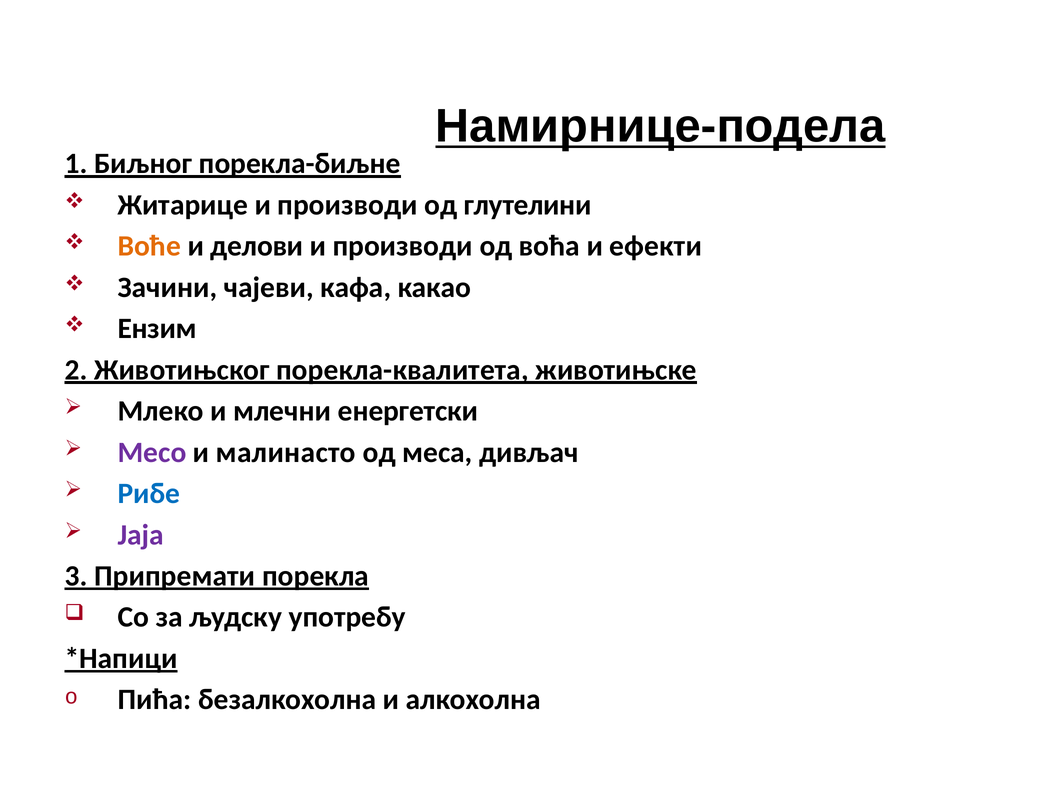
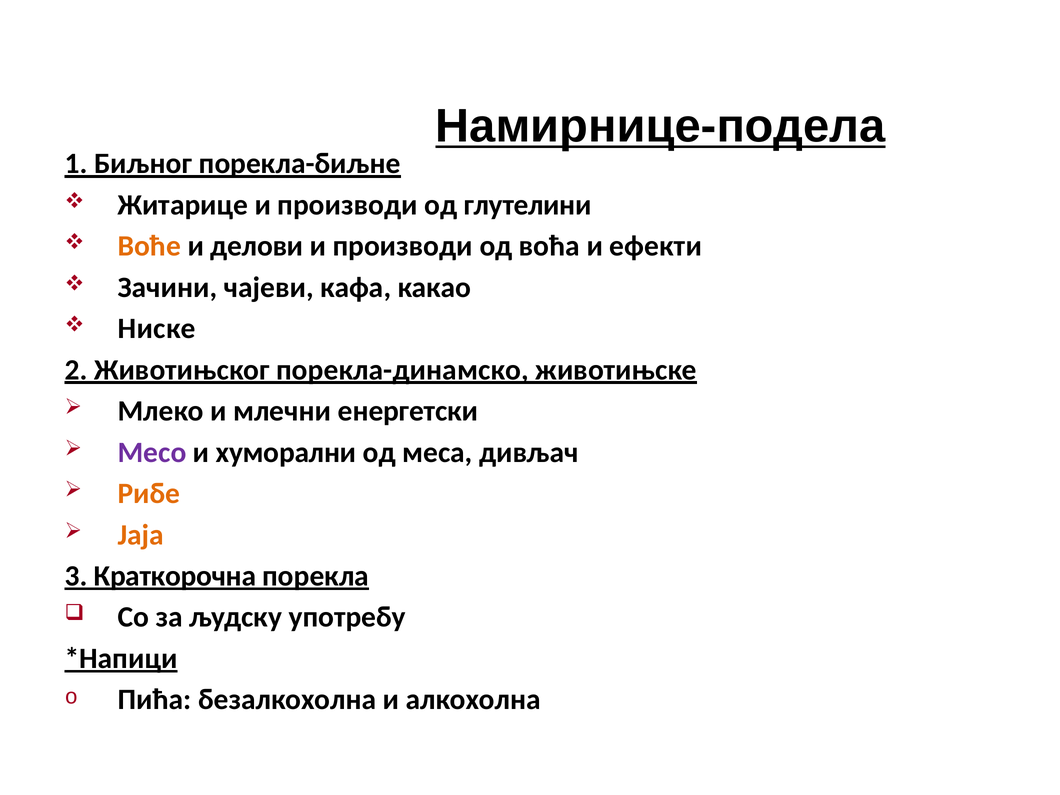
Ензим: Ензим -> Ниске (157, 329)
порекла-квалитета: порекла-квалитета -> порекла-динамско (402, 370)
малинасто: малинасто -> хуморални (286, 452)
Рибе colour: blue -> orange (149, 494)
Јаја colour: purple -> orange (141, 535)
Припремати: Припремати -> Краткорочна (175, 576)
